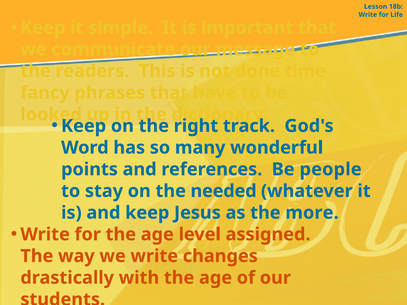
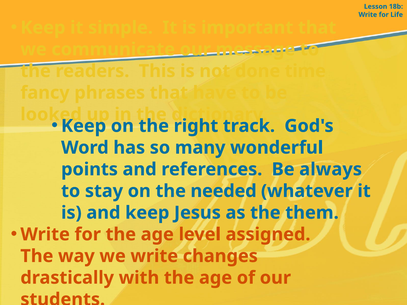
people: people -> always (331, 169)
more: more -> them (312, 213)
